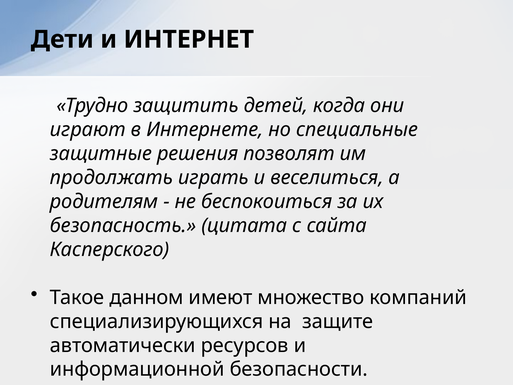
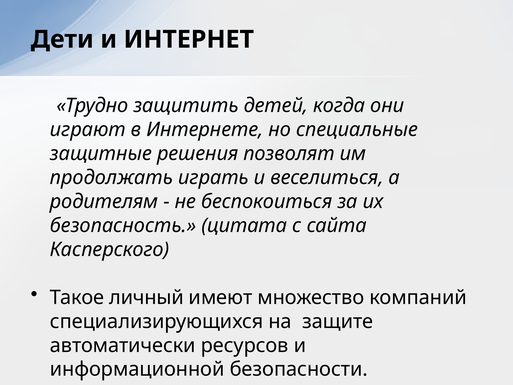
данном: данном -> личный (147, 297)
